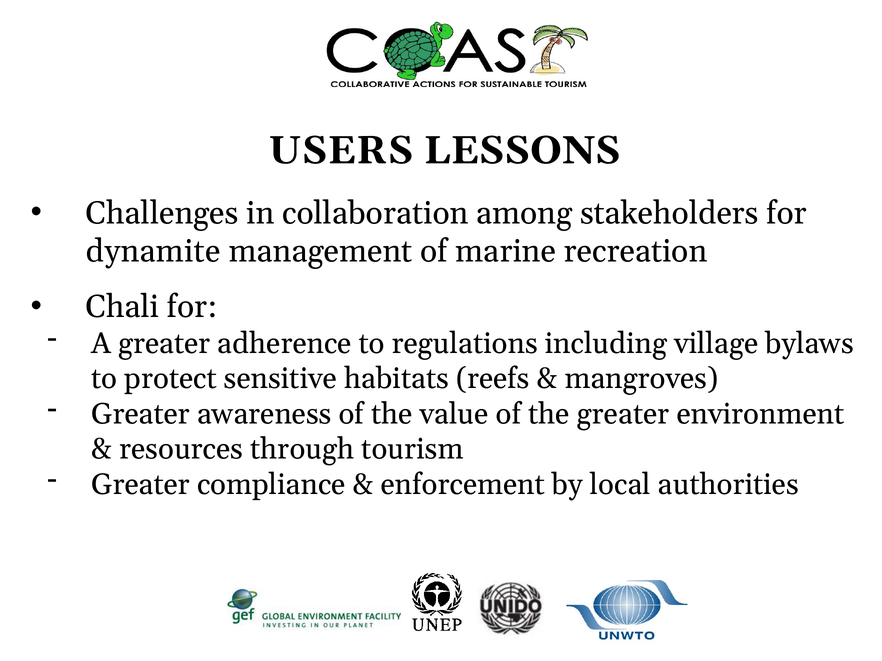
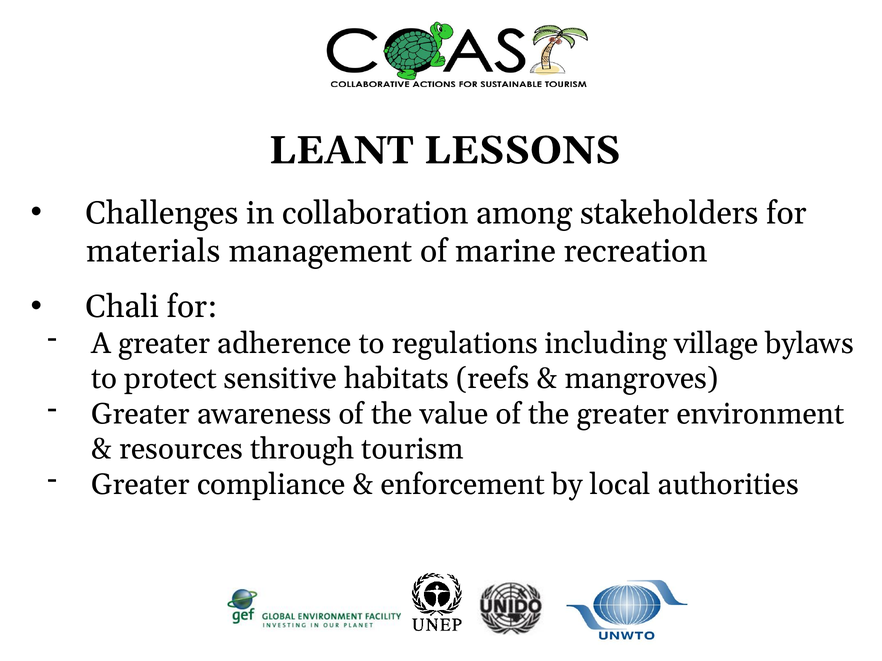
USERS: USERS -> LEANT (341, 150)
dynamite: dynamite -> materials (153, 251)
